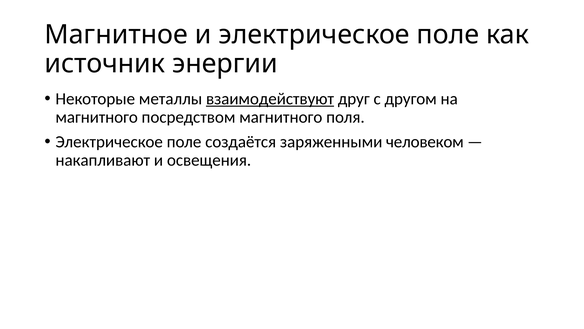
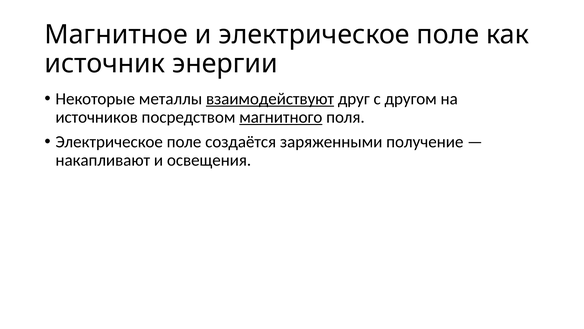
магнитного: магнитного -> источников (97, 117)
магнитного underline: none -> present (281, 117)
человеком: человеком -> получение (425, 142)
